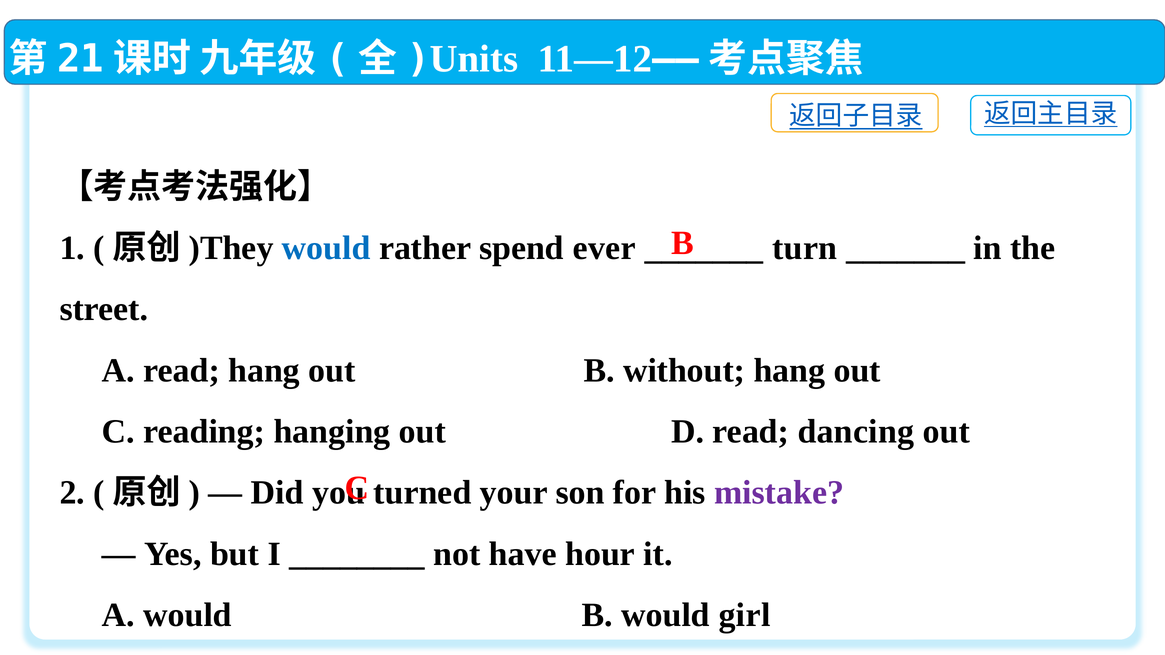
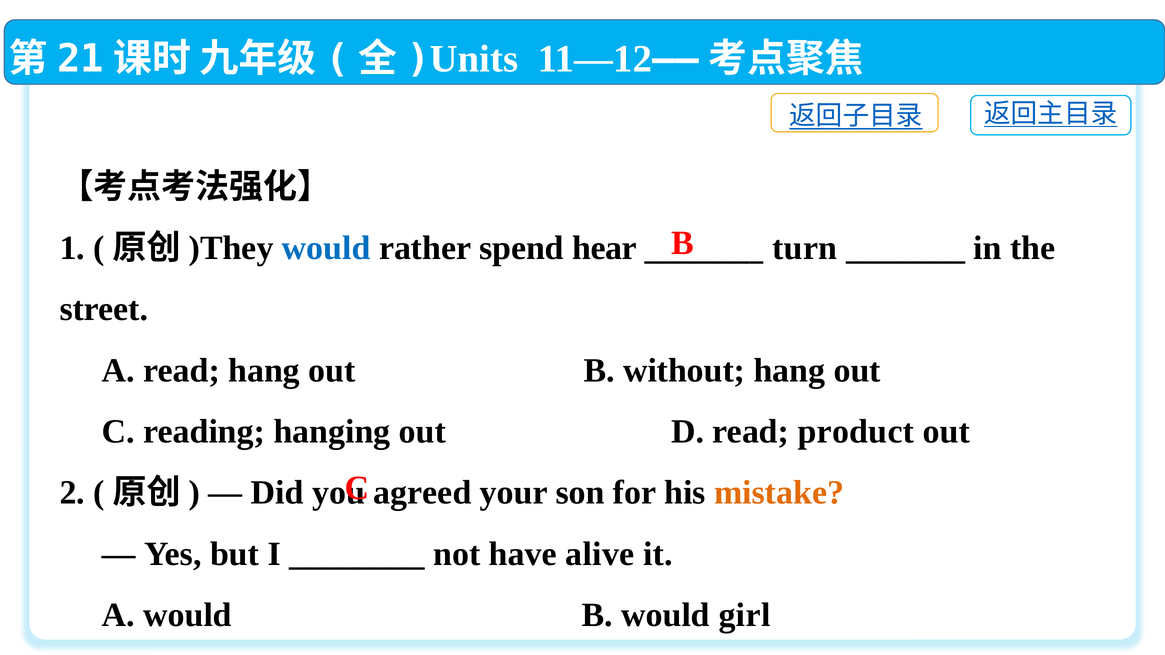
ever: ever -> hear (605, 248)
dancing: dancing -> product (856, 432)
turned: turned -> agreed (422, 493)
mistake colour: purple -> orange (779, 493)
hour: hour -> alive (600, 554)
